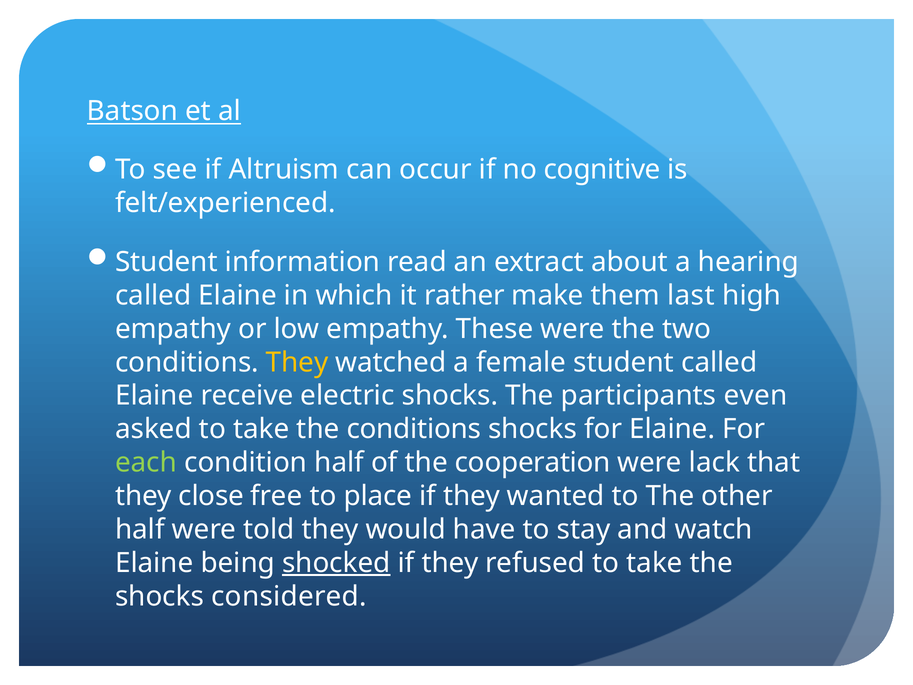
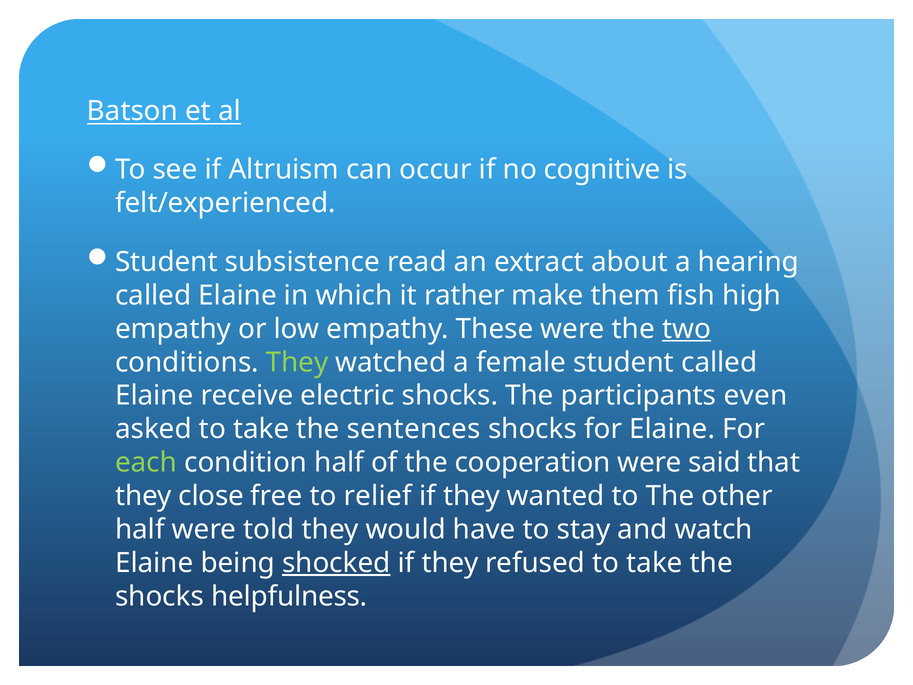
information: information -> subsistence (303, 262)
last: last -> fish (691, 295)
two underline: none -> present (686, 329)
They colour: yellow -> light green (297, 362)
the conditions: conditions -> sentences (414, 429)
lack: lack -> said (715, 463)
place: place -> relief (378, 496)
considered: considered -> helpfulness (289, 596)
